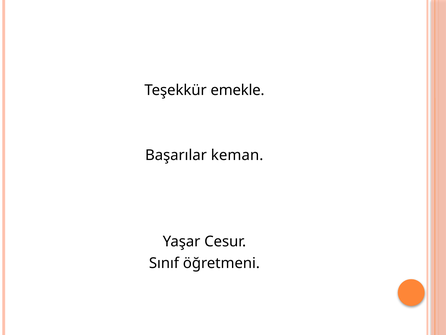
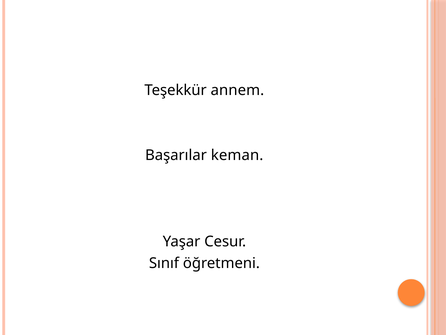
emekle: emekle -> annem (237, 90)
